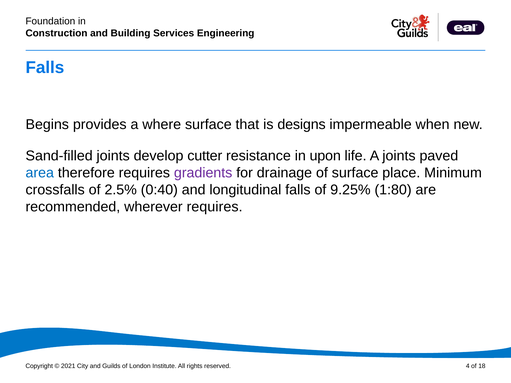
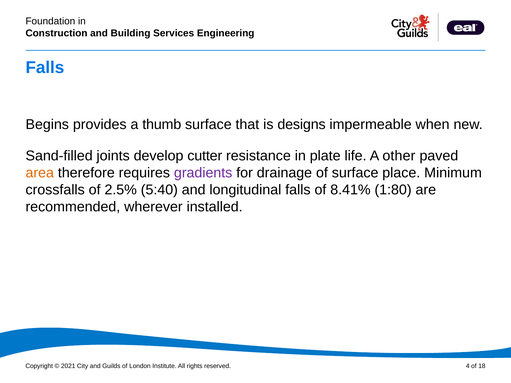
where: where -> thumb (162, 125)
upon: upon -> plate (325, 156)
A joints: joints -> other (399, 156)
area colour: blue -> orange (40, 173)
0:40: 0:40 -> 5:40 (159, 190)
9.25%: 9.25% -> 8.41% (350, 190)
wherever requires: requires -> installed (215, 207)
